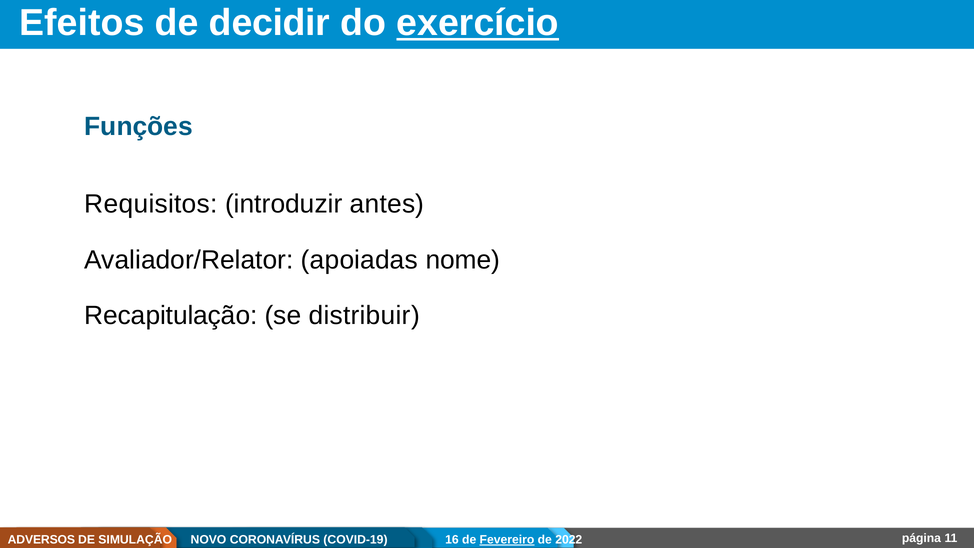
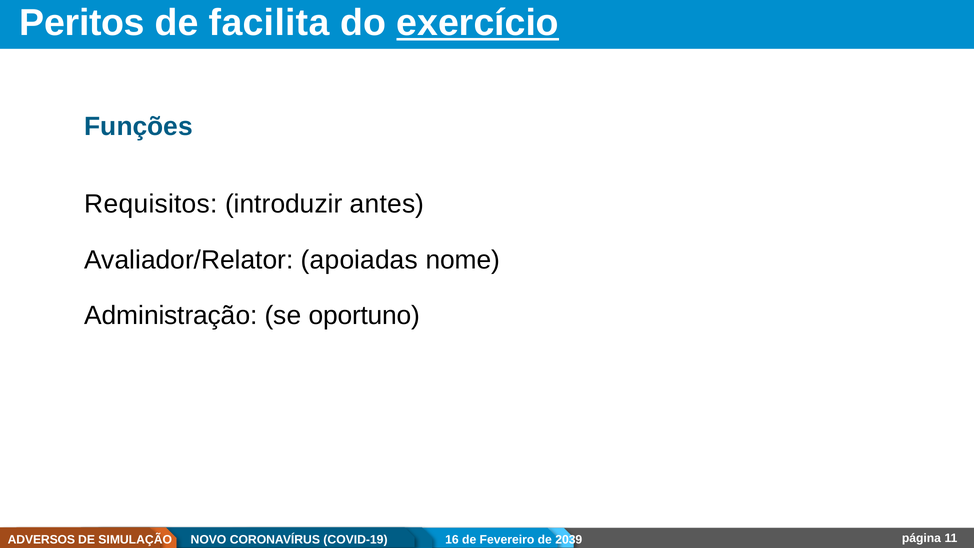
Efeitos: Efeitos -> Peritos (82, 23)
decidir: decidir -> facilita (269, 23)
Recapitulação: Recapitulação -> Administração (171, 315)
distribuir: distribuir -> oportuno (364, 315)
Fevereiro underline: present -> none (507, 540)
2022: 2022 -> 2039 (569, 540)
